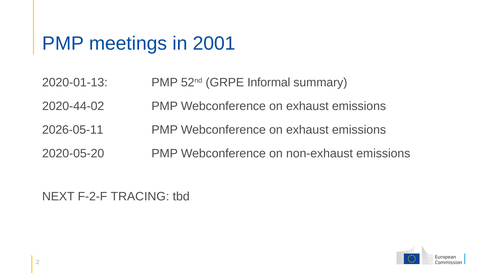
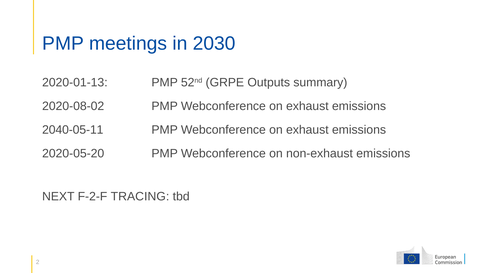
2001: 2001 -> 2030 (214, 44)
Informal: Informal -> Outputs (269, 83)
2020-44-02: 2020-44-02 -> 2020-08-02 (73, 106)
2026-05-11: 2026-05-11 -> 2040-05-11 (73, 130)
